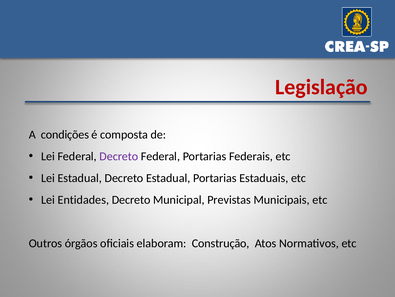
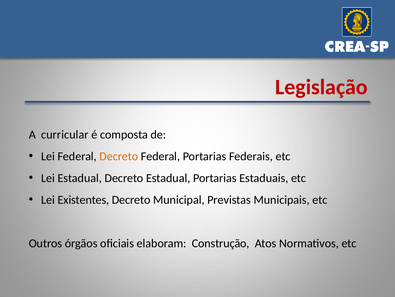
condições: condições -> curricular (65, 134)
Decreto colour: purple -> orange (119, 156)
Entidades: Entidades -> Existentes (83, 199)
